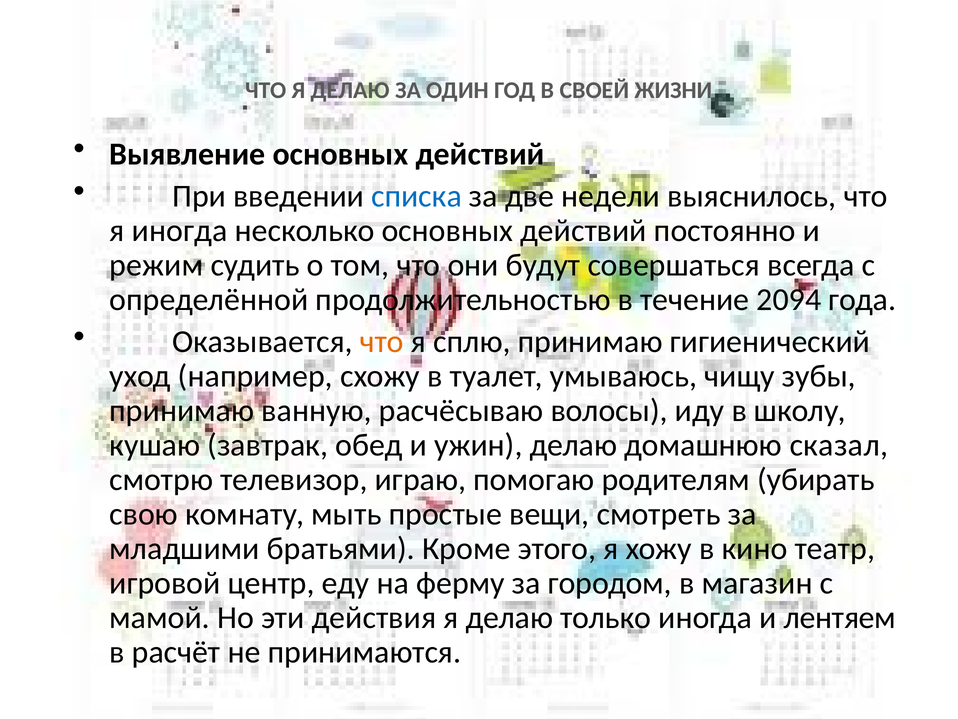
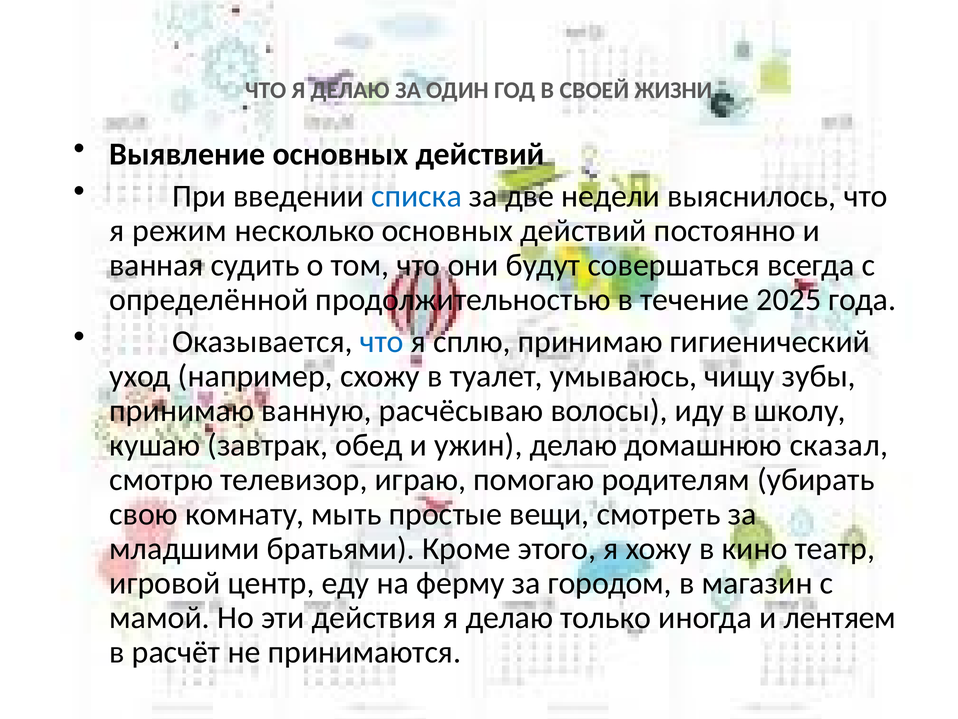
я иногда: иногда -> режим (180, 231)
режим: режим -> ванная (156, 265)
2094: 2094 -> 2025 (789, 299)
что colour: orange -> blue (382, 342)
